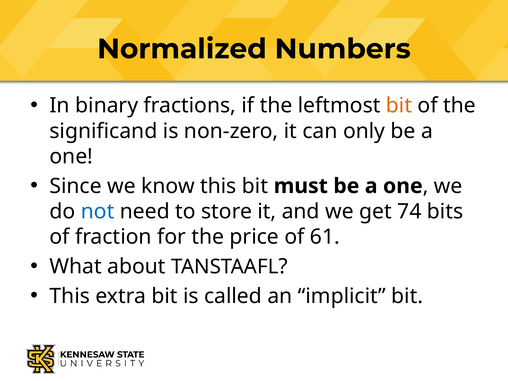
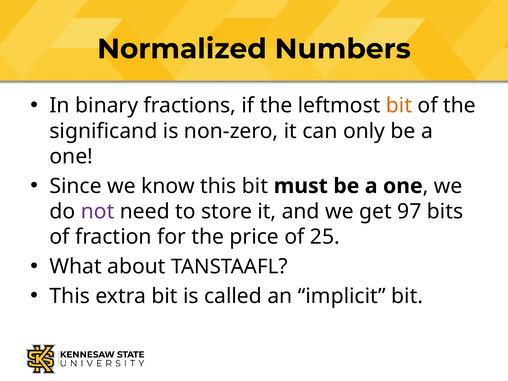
not colour: blue -> purple (98, 211)
74: 74 -> 97 (409, 211)
61: 61 -> 25 (325, 237)
